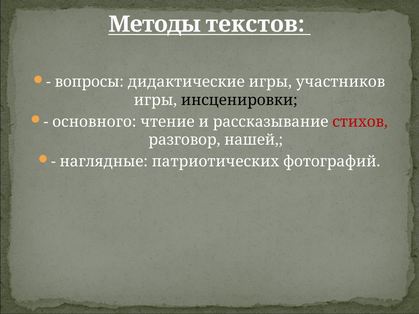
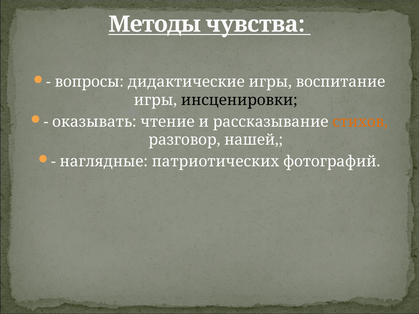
текстов: текстов -> чувства (255, 24)
участников: участников -> воспитание (341, 82)
основного: основного -> оказывать (94, 122)
стихов colour: red -> orange (360, 122)
